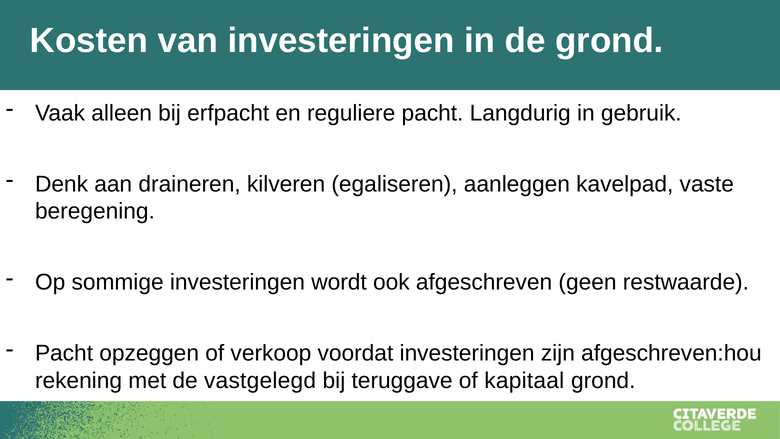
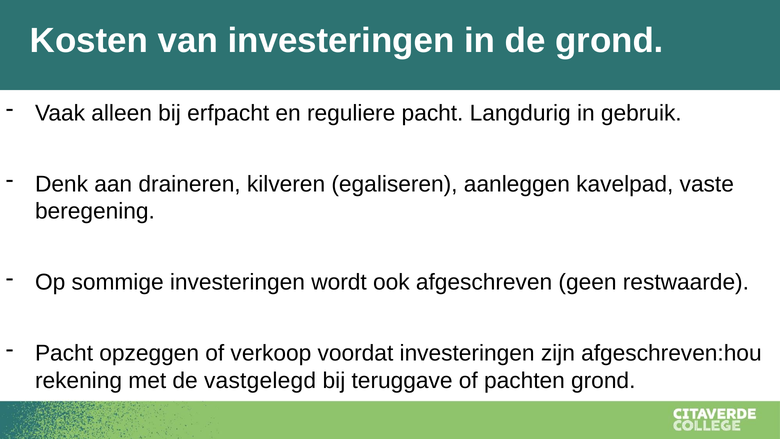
kapitaal: kapitaal -> pachten (524, 380)
